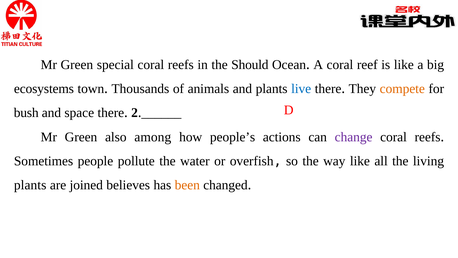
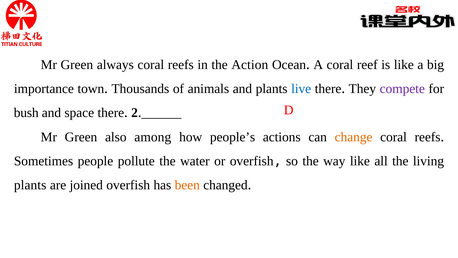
special: special -> always (115, 65)
Should: Should -> Action (250, 65)
ecosystems: ecosystems -> importance (44, 89)
compete colour: orange -> purple (402, 89)
change colour: purple -> orange (354, 137)
joined believes: believes -> overfish (128, 185)
